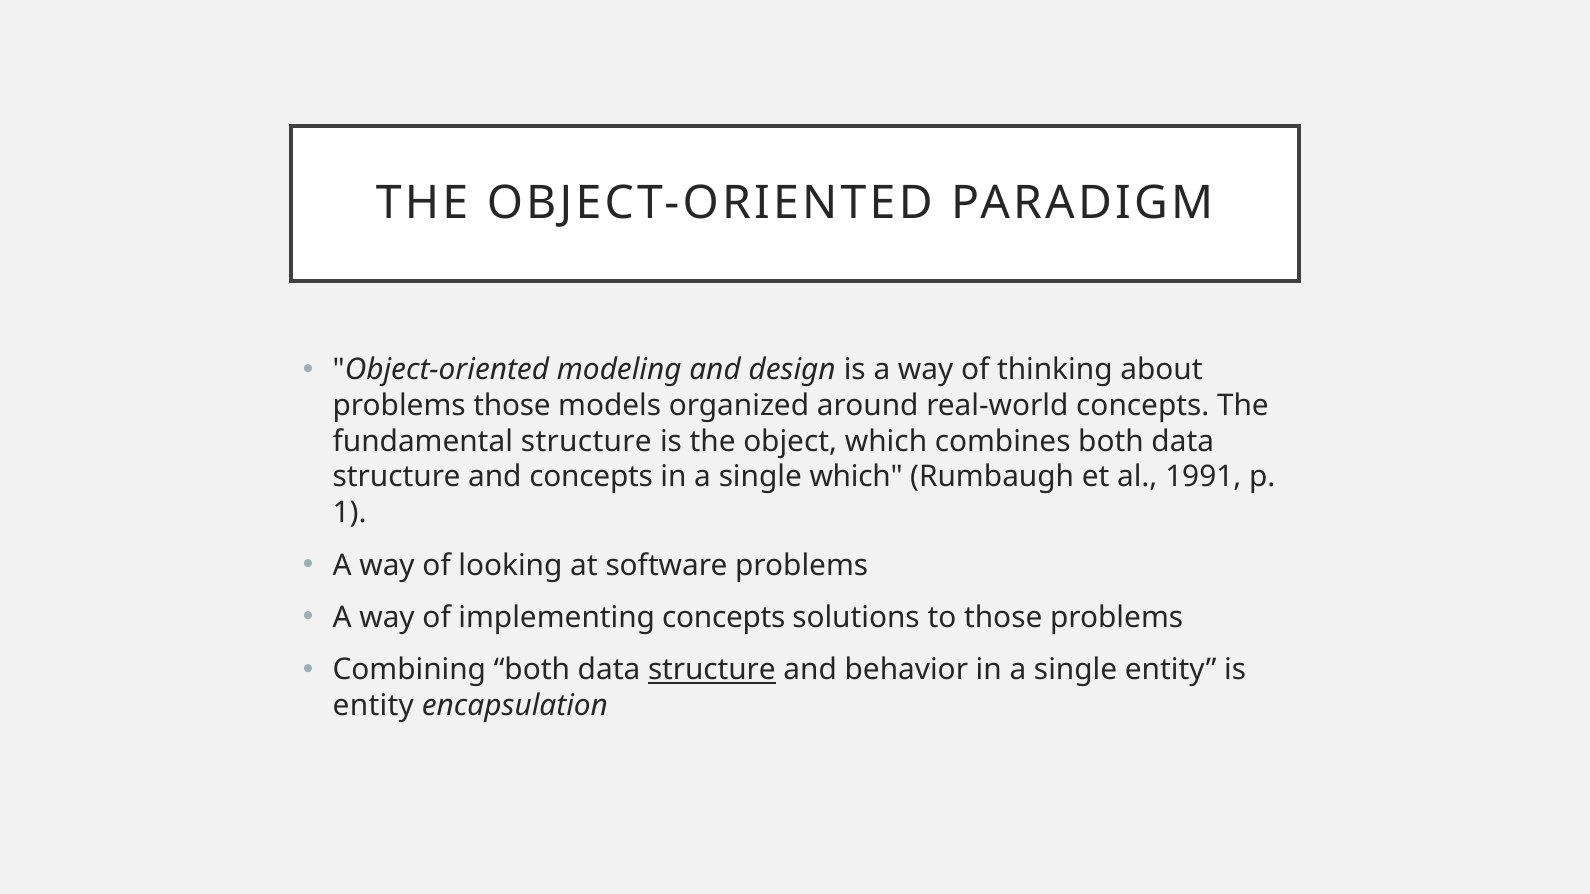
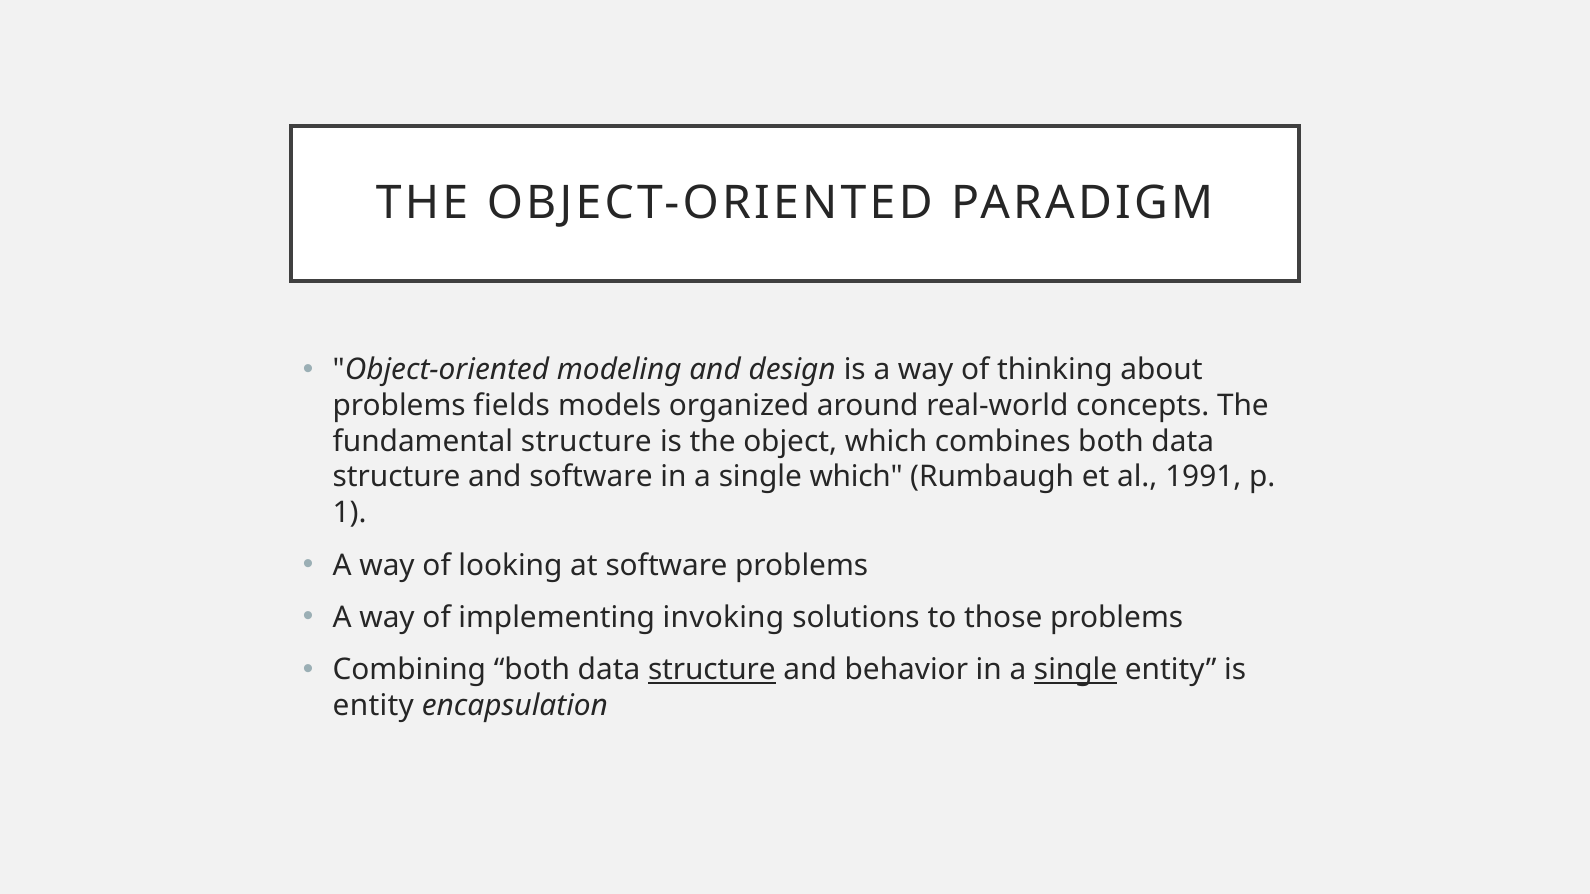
problems those: those -> fields (512, 406)
and concepts: concepts -> software (591, 477)
implementing concepts: concepts -> invoking (724, 618)
single underline: none -> present (1076, 670)
